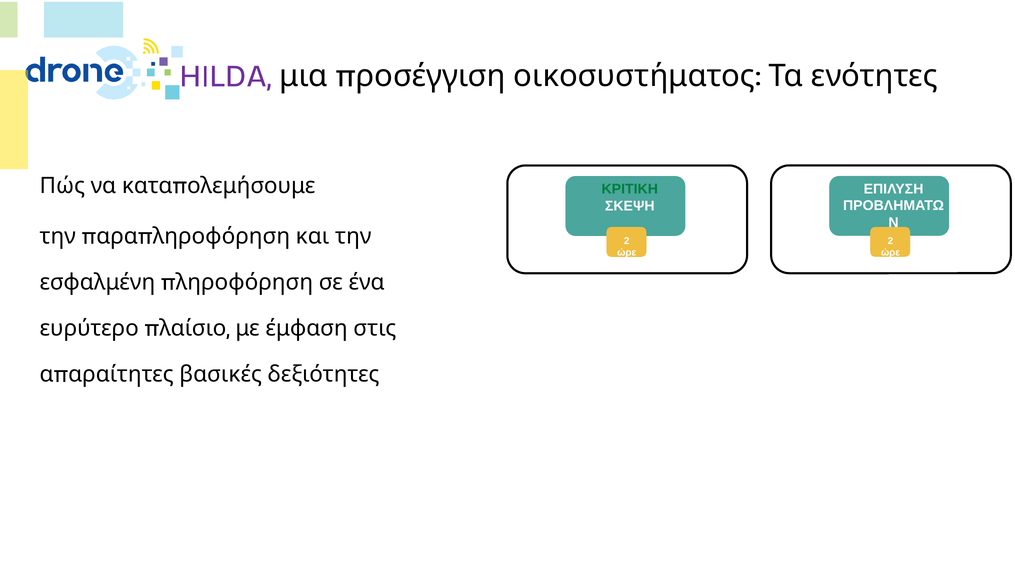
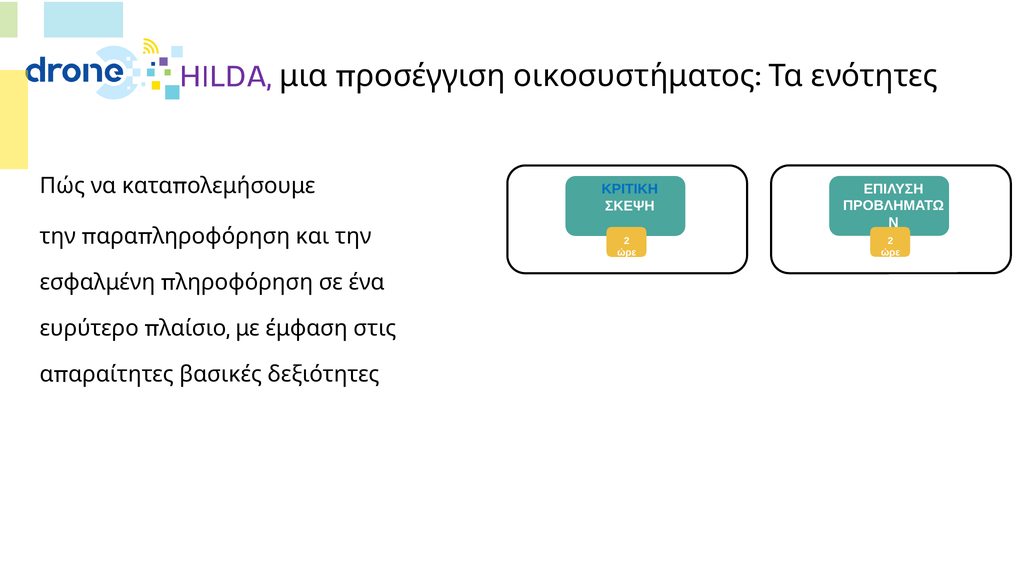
ΚΡΙΤΙΚΗ colour: green -> blue (630, 189)
